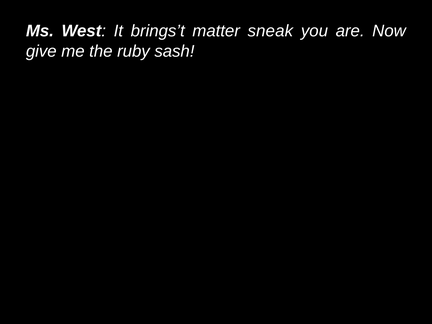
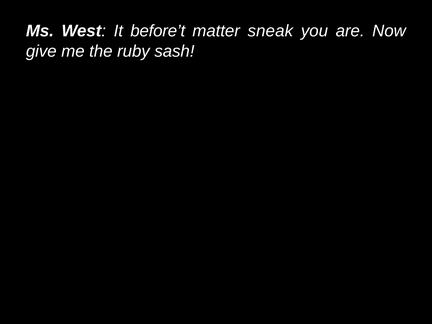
brings’t: brings’t -> before’t (158, 31)
